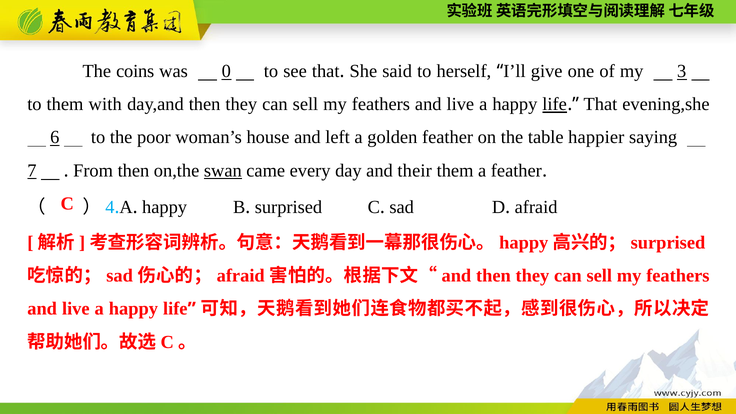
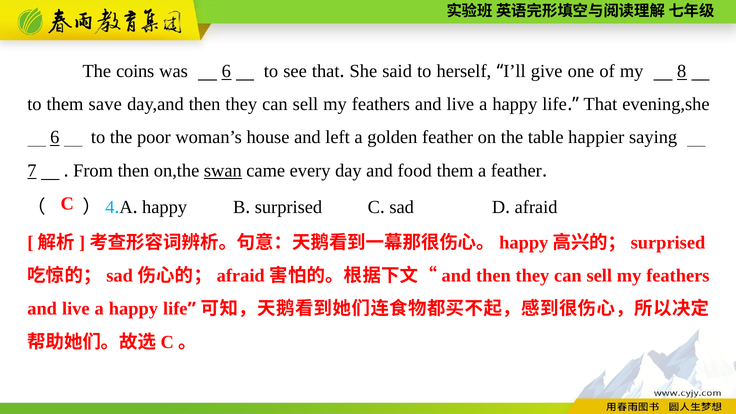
was 0: 0 -> 6 (226, 71)
3: 3 -> 8 (682, 71)
with: with -> save (105, 104)
life underline: present -> none (555, 104)
their: their -> food (415, 171)
